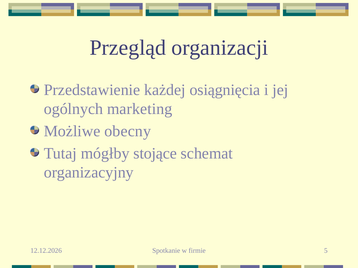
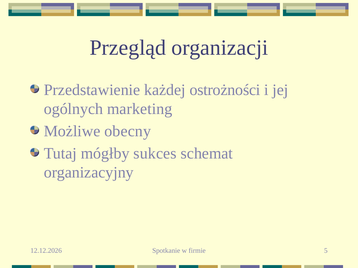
osiągnięcia: osiągnięcia -> ostrożności (225, 90)
stojące: stojące -> sukces (155, 154)
